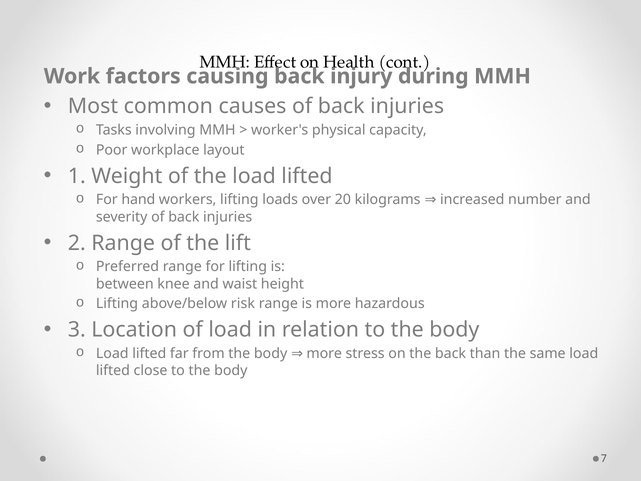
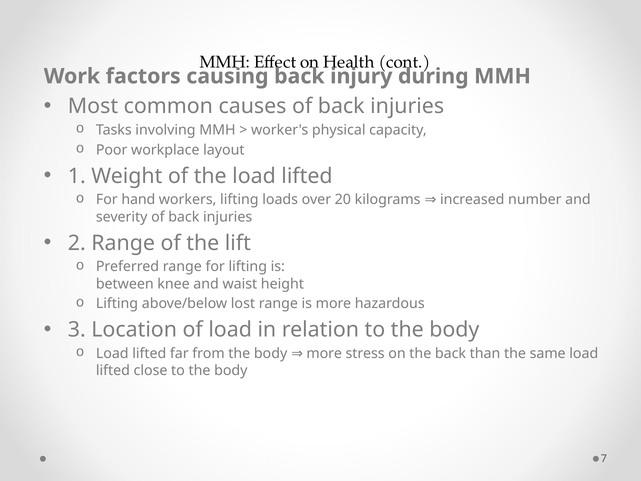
risk: risk -> lost (243, 304)
